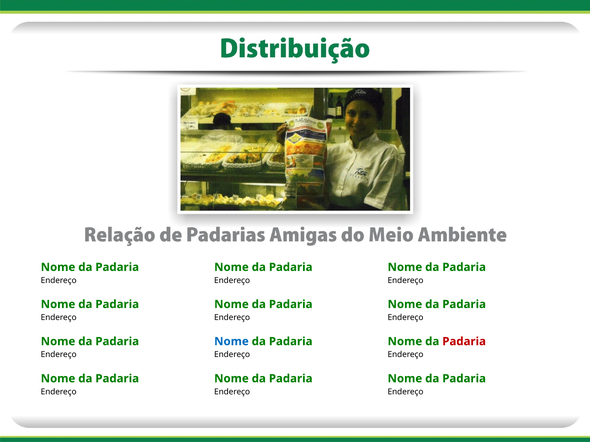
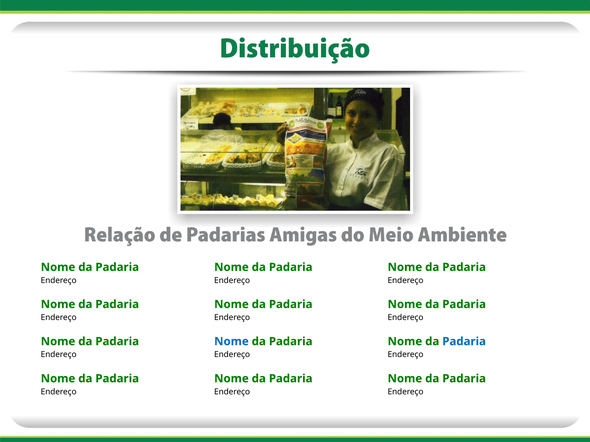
Padaria colour: red -> blue (464, 342)
